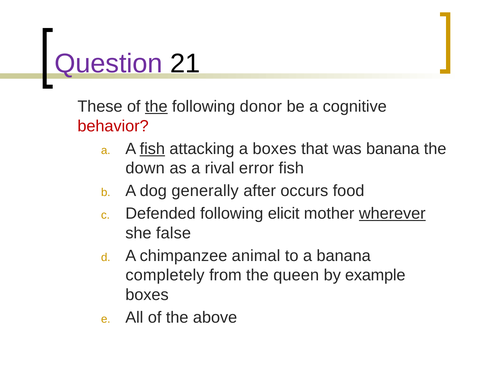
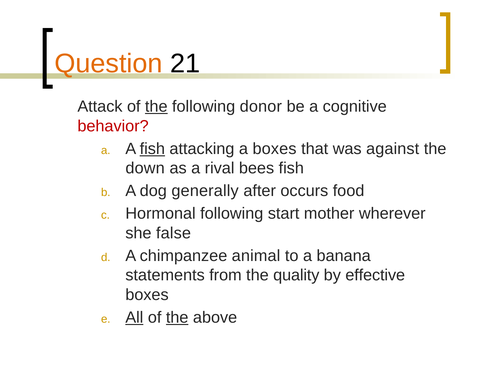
Question colour: purple -> orange (109, 64)
These: These -> Attack (100, 107)
was banana: banana -> against (393, 149)
error: error -> bees (257, 168)
Defended: Defended -> Hormonal (161, 214)
elicit: elicit -> start (284, 214)
wherever underline: present -> none (392, 214)
completely: completely -> statements (165, 275)
queen: queen -> quality (296, 275)
example: example -> effective (375, 275)
All underline: none -> present (134, 318)
the underline: none -> present (177, 318)
